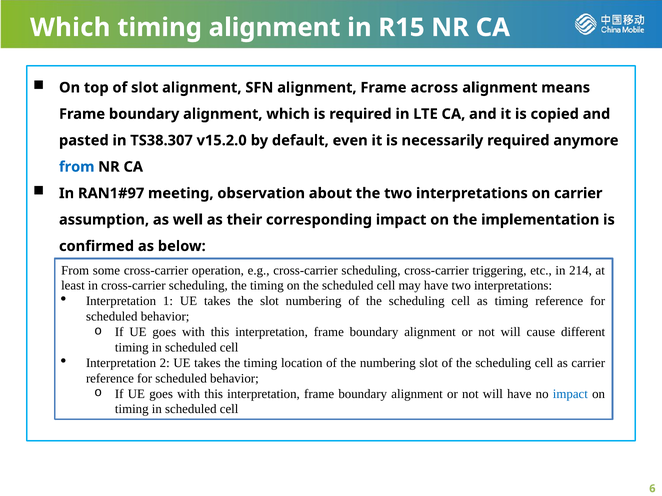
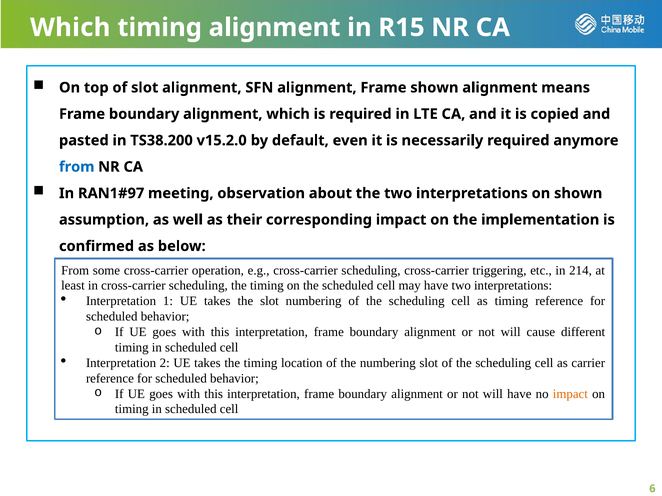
Frame across: across -> shown (434, 88)
TS38.307: TS38.307 -> TS38.200 (162, 141)
on carrier: carrier -> shown (578, 193)
impact colour: blue -> orange (570, 394)
